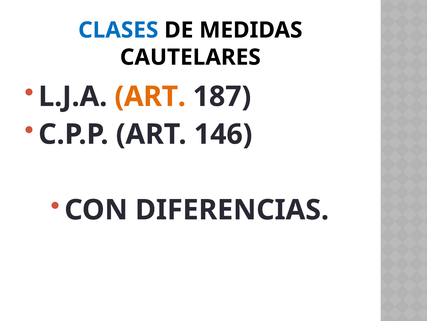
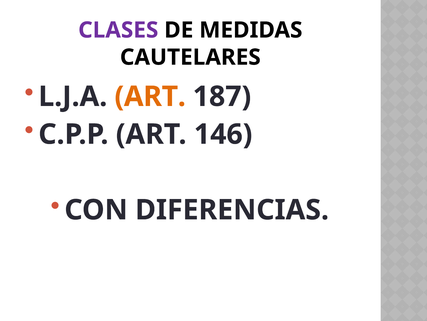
CLASES colour: blue -> purple (118, 30)
